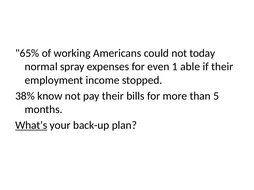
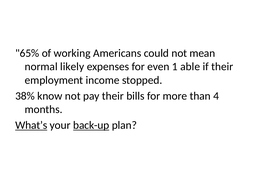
today: today -> mean (202, 53)
spray: spray -> likely (72, 67)
5: 5 -> 4 (216, 96)
back-up underline: none -> present (91, 126)
